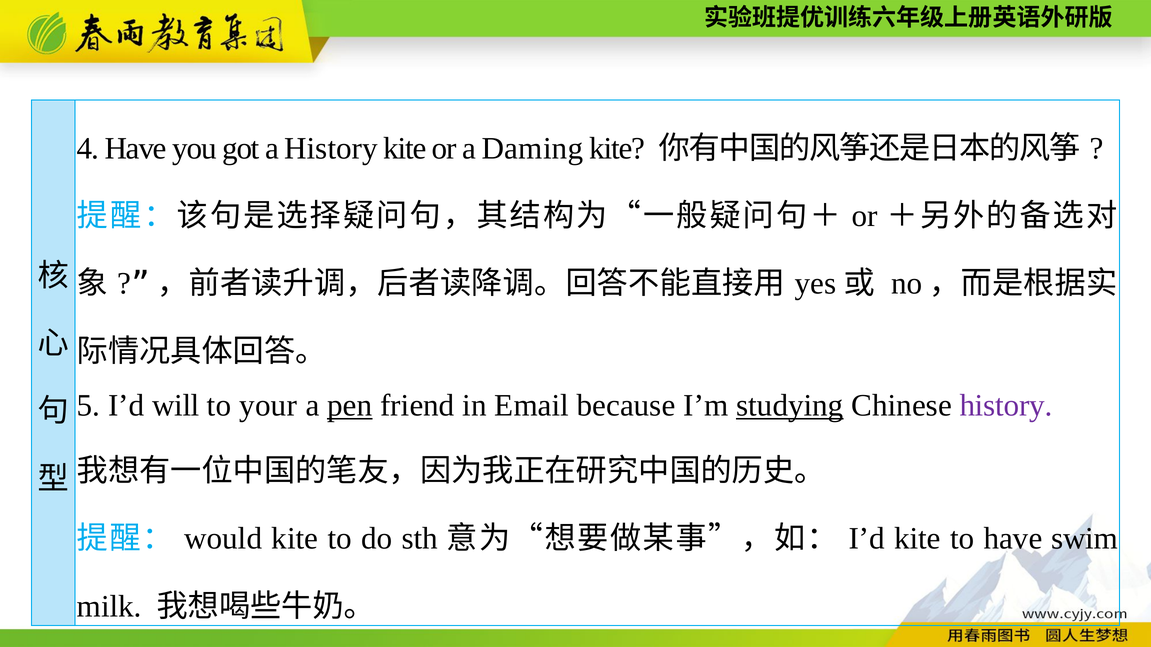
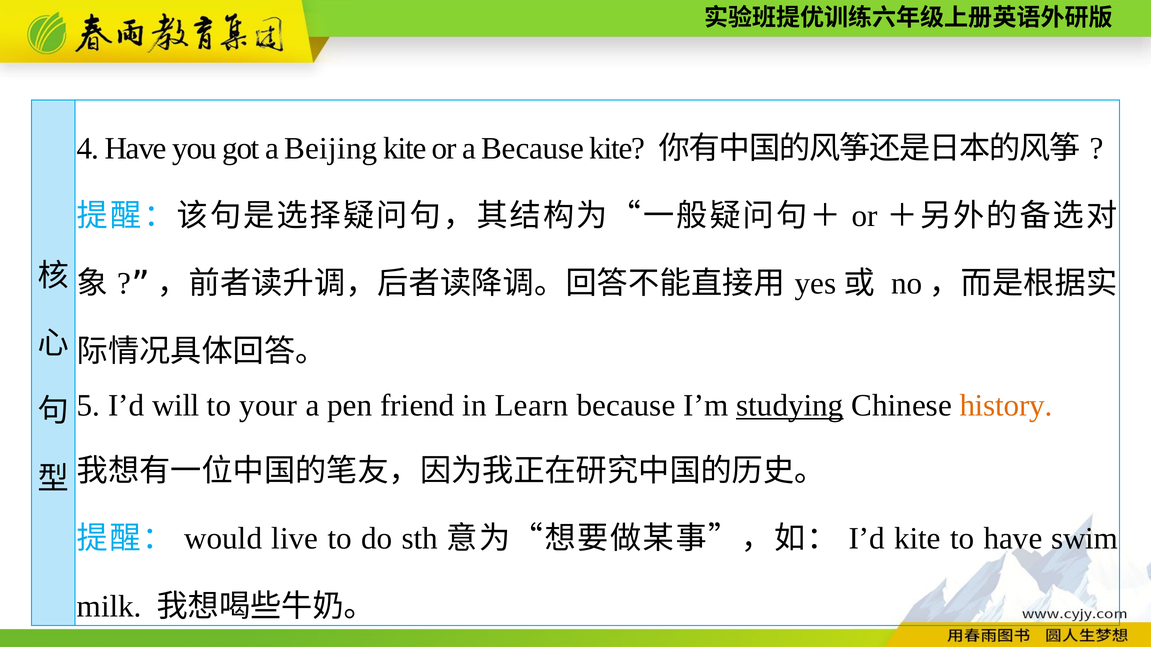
a History: History -> Beijing (331, 148)
a Daming: Daming -> Because (533, 148)
pen underline: present -> none (350, 406)
Email: Email -> Learn (532, 406)
history colour: purple -> orange (1006, 406)
kite: kite -> live (295, 539)
